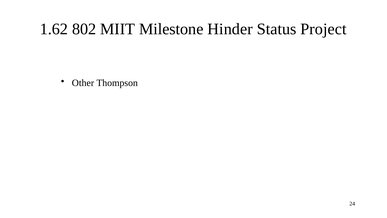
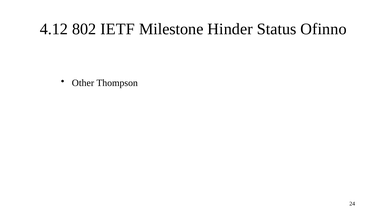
1.62: 1.62 -> 4.12 (54, 29)
MIIT: MIIT -> IETF (118, 29)
Project: Project -> Ofinno (324, 29)
